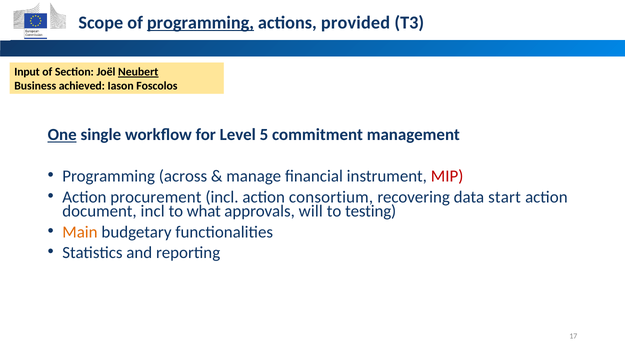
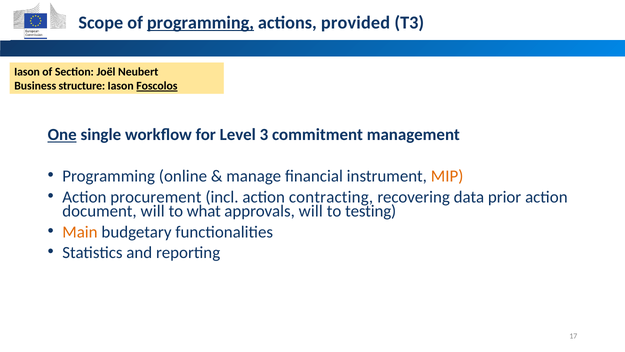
Input: Input -> Iason (27, 72)
Neubert underline: present -> none (138, 72)
achieved: achieved -> structure (82, 86)
Foscolos underline: none -> present (157, 86)
5: 5 -> 3 (264, 135)
across: across -> online (183, 176)
MIP colour: red -> orange (447, 176)
consortium: consortium -> contracting (331, 197)
start: start -> prior (505, 197)
document incl: incl -> will (153, 211)
